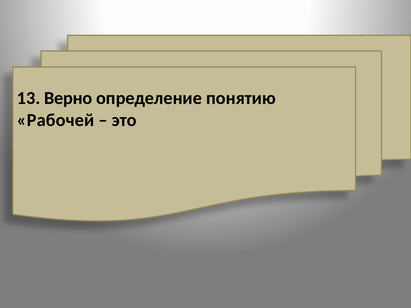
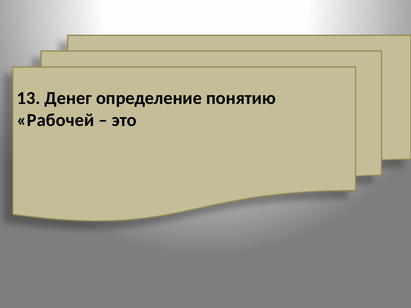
Верно: Верно -> Денег (68, 98)
